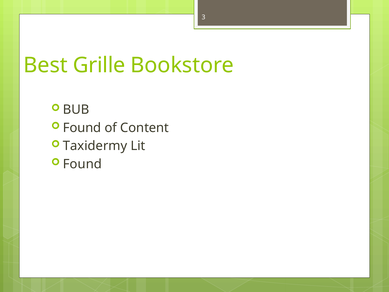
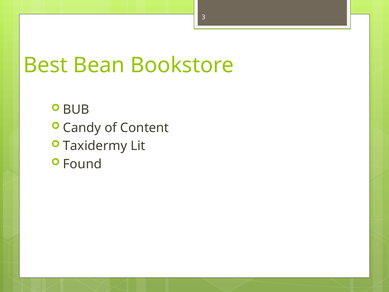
Grille: Grille -> Bean (99, 65)
Found: Found -> Candy (82, 128)
